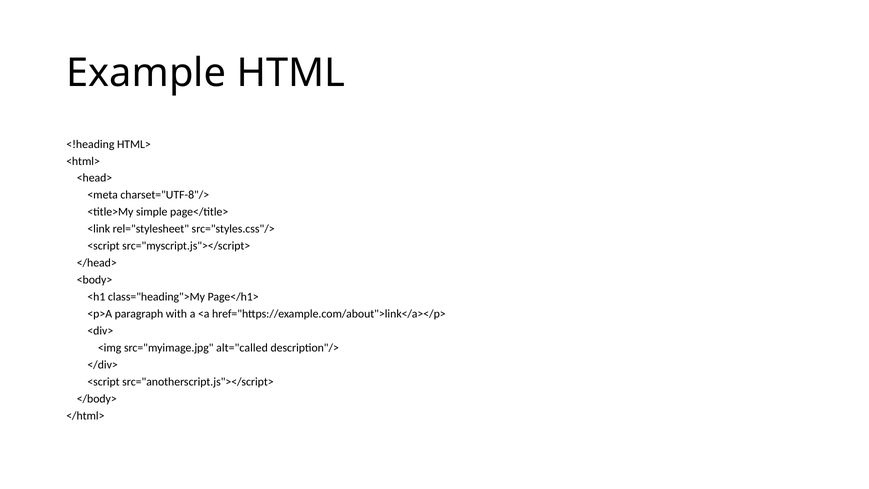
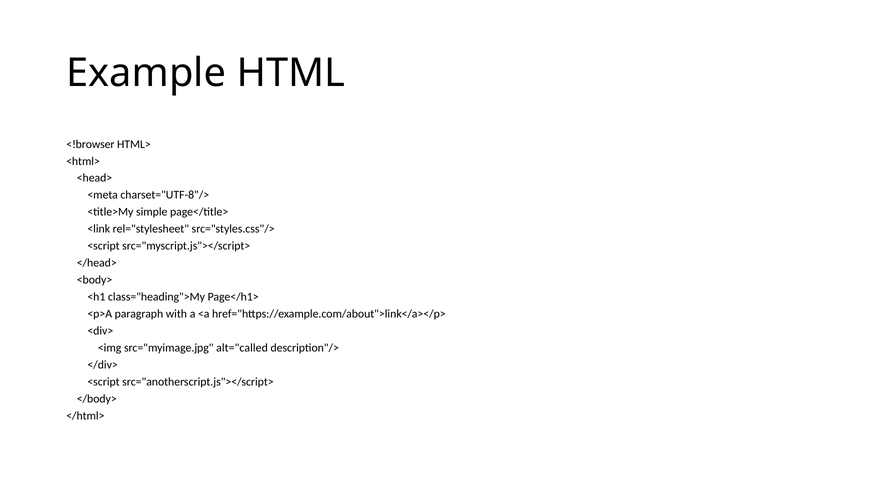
<!heading: <!heading -> <!browser (90, 144)
